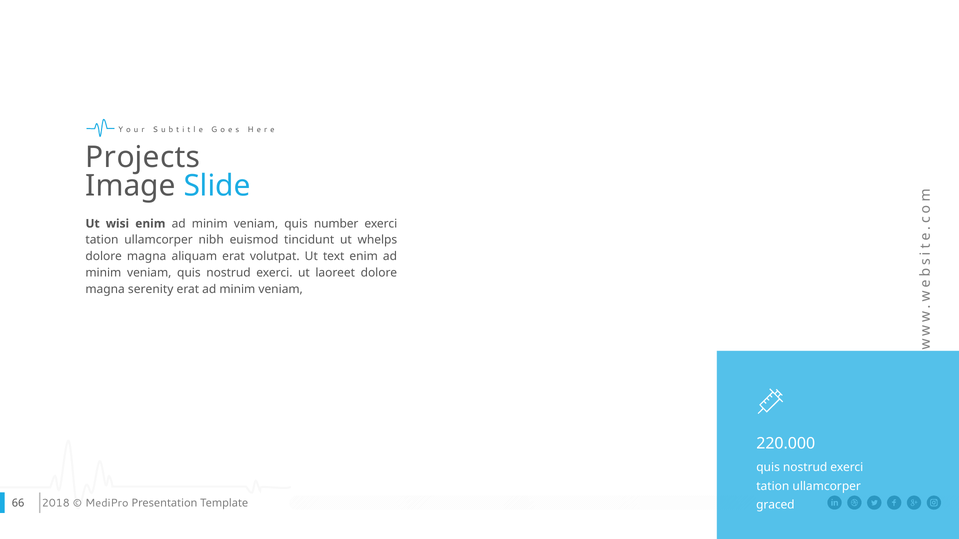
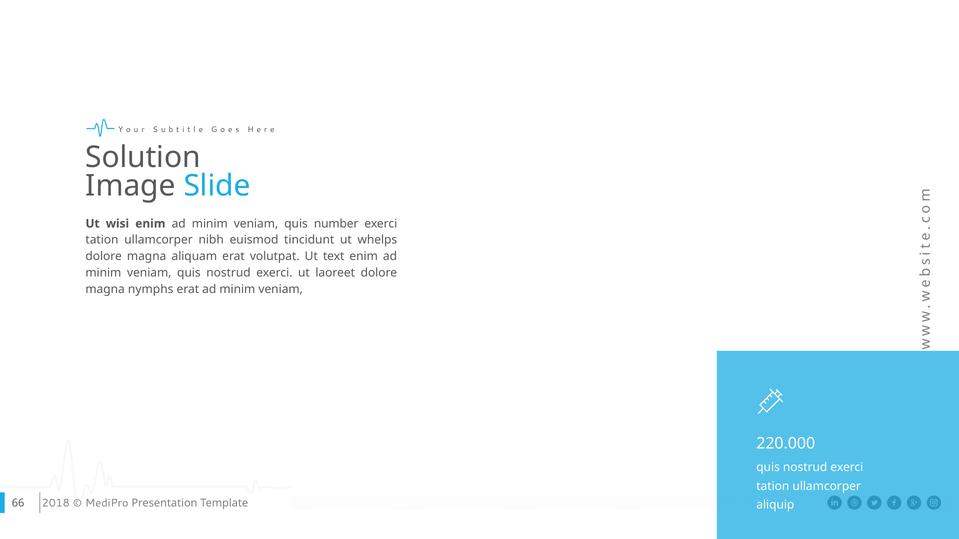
Projects: Projects -> Solution (143, 157)
serenity: serenity -> nymphs (151, 289)
graced: graced -> aliquip (775, 505)
